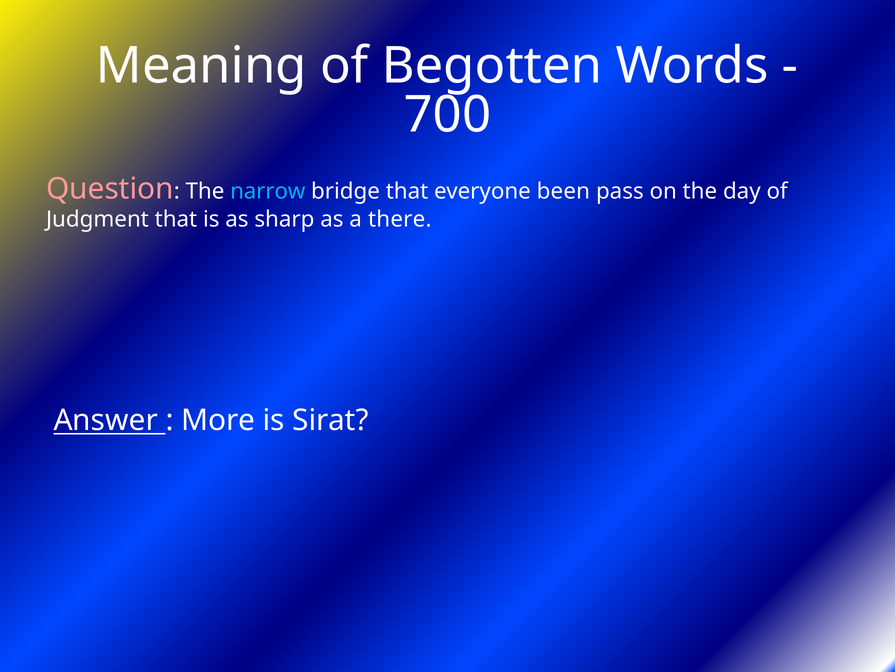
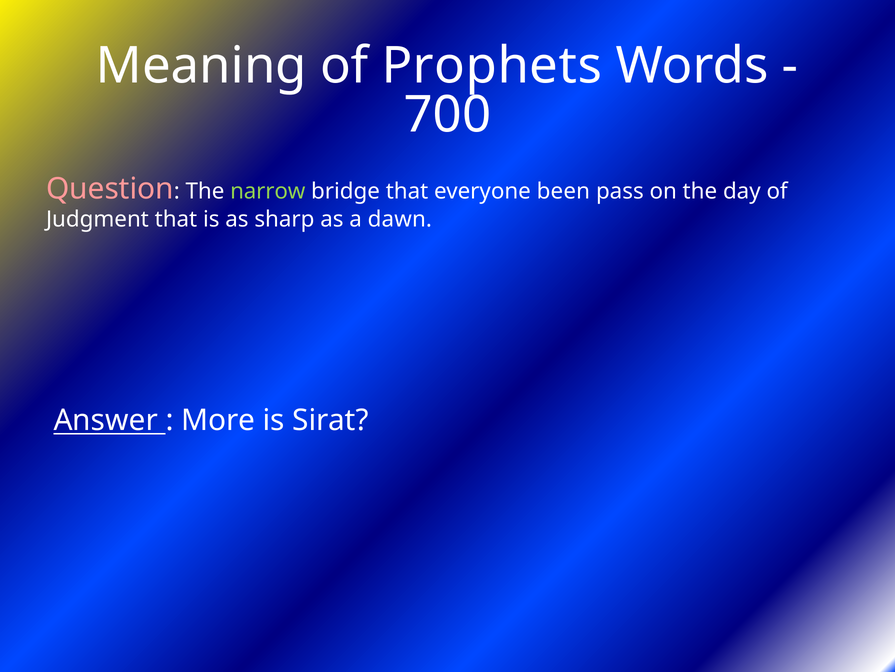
Begotten: Begotten -> Prophets (492, 66)
narrow colour: light blue -> light green (268, 191)
there: there -> dawn (400, 219)
